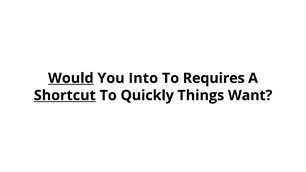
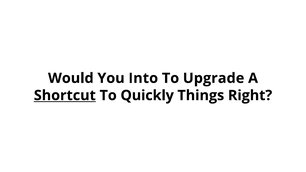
Would underline: present -> none (71, 78)
Requires: Requires -> Upgrade (214, 78)
Want: Want -> Right (250, 95)
